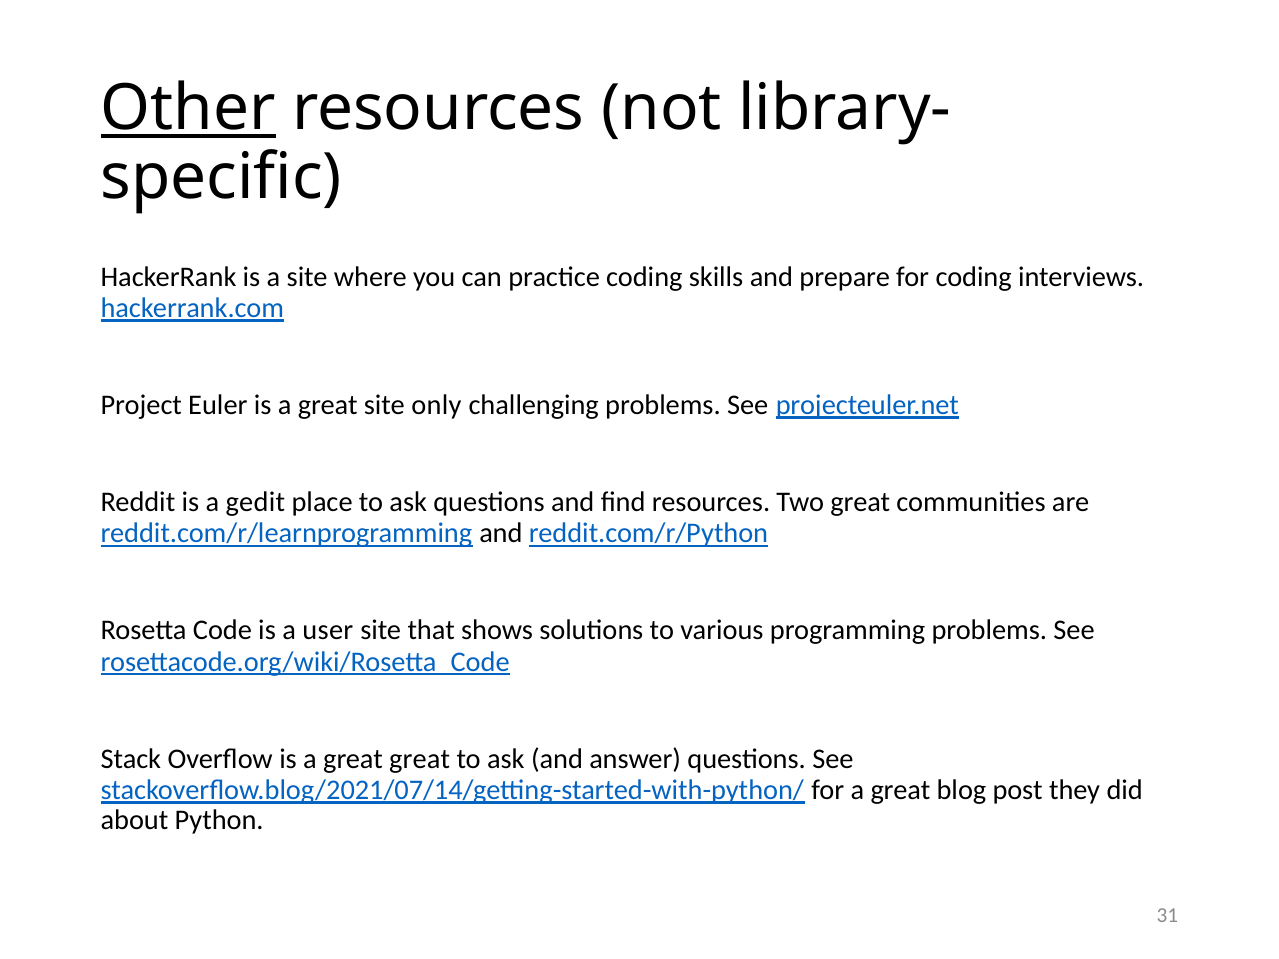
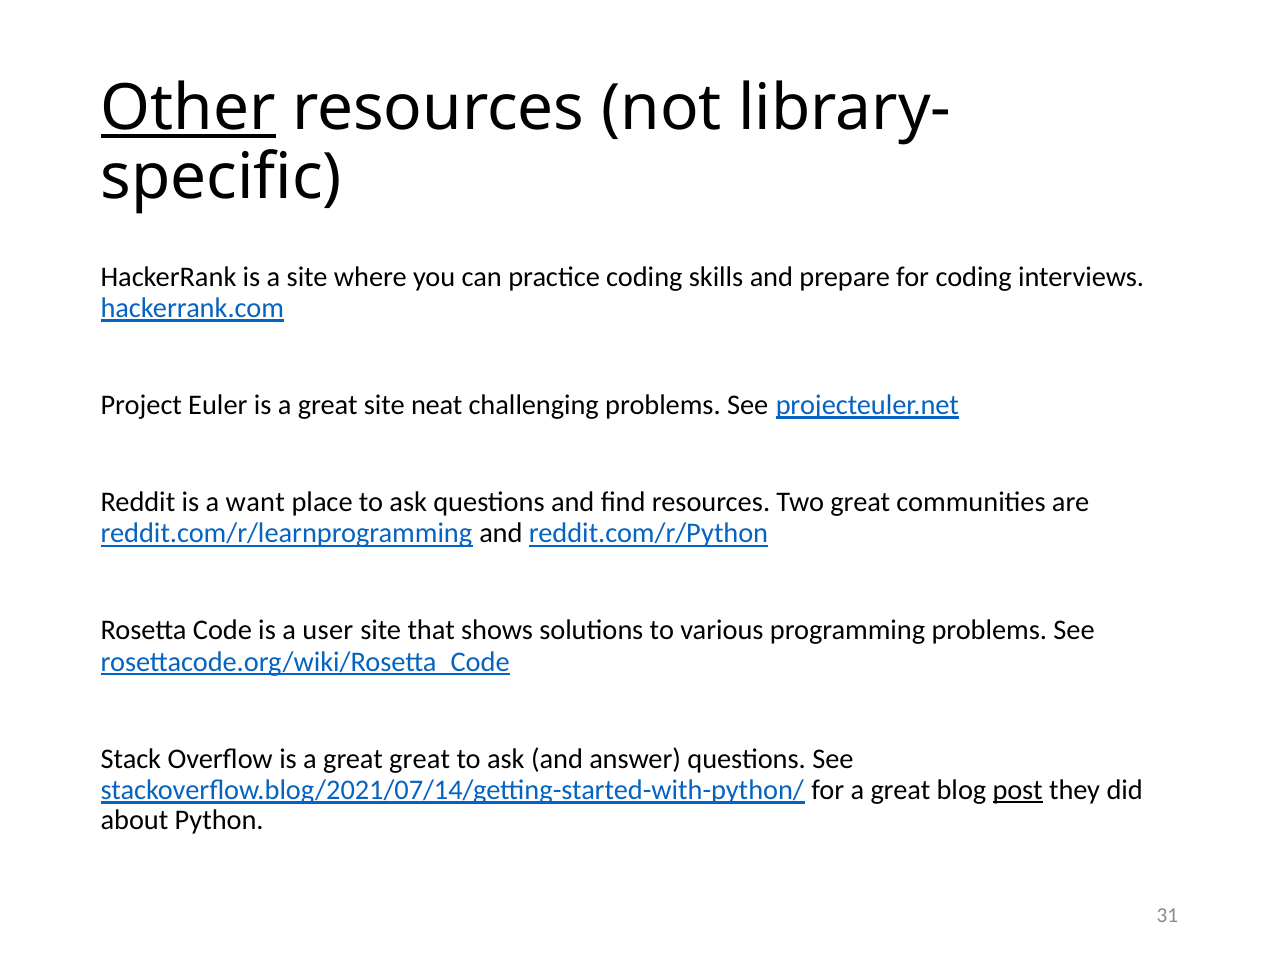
only: only -> neat (437, 406)
gedit: gedit -> want (255, 503)
post underline: none -> present (1018, 790)
